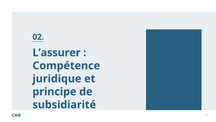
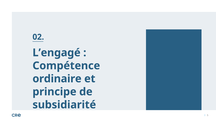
L’assurer: L’assurer -> L’engagé (57, 52)
juridique: juridique -> ordinaire (57, 78)
